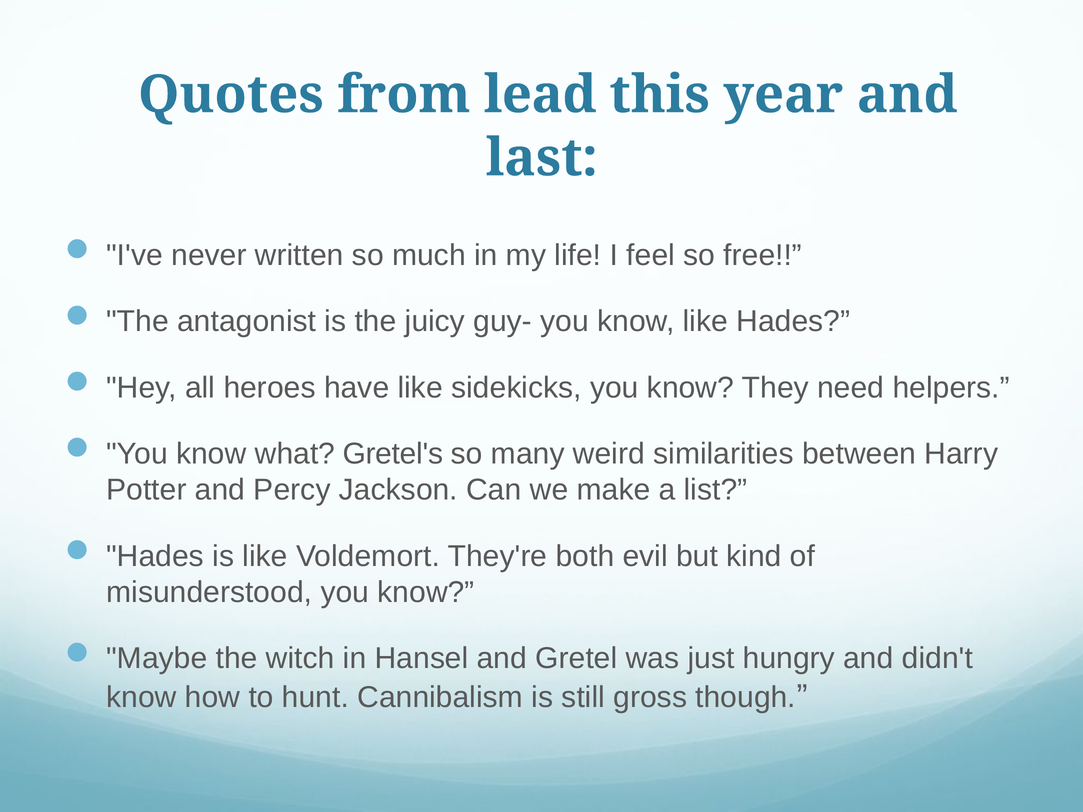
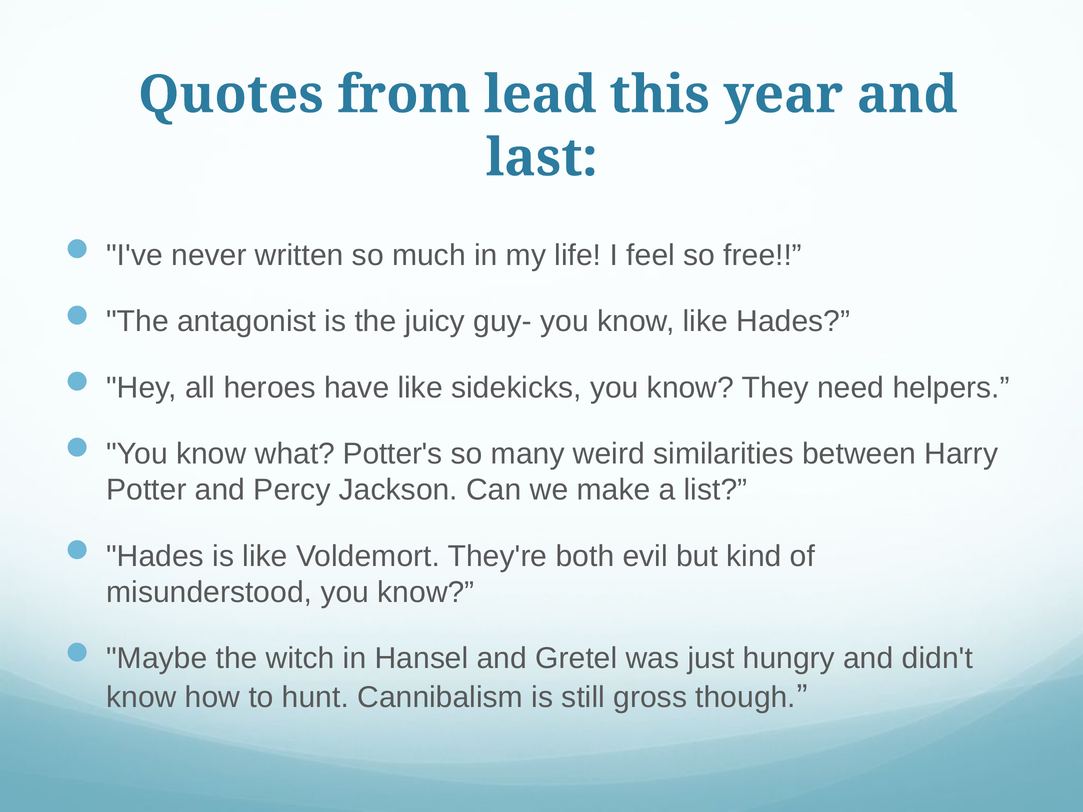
Gretel's: Gretel's -> Potter's (393, 454)
